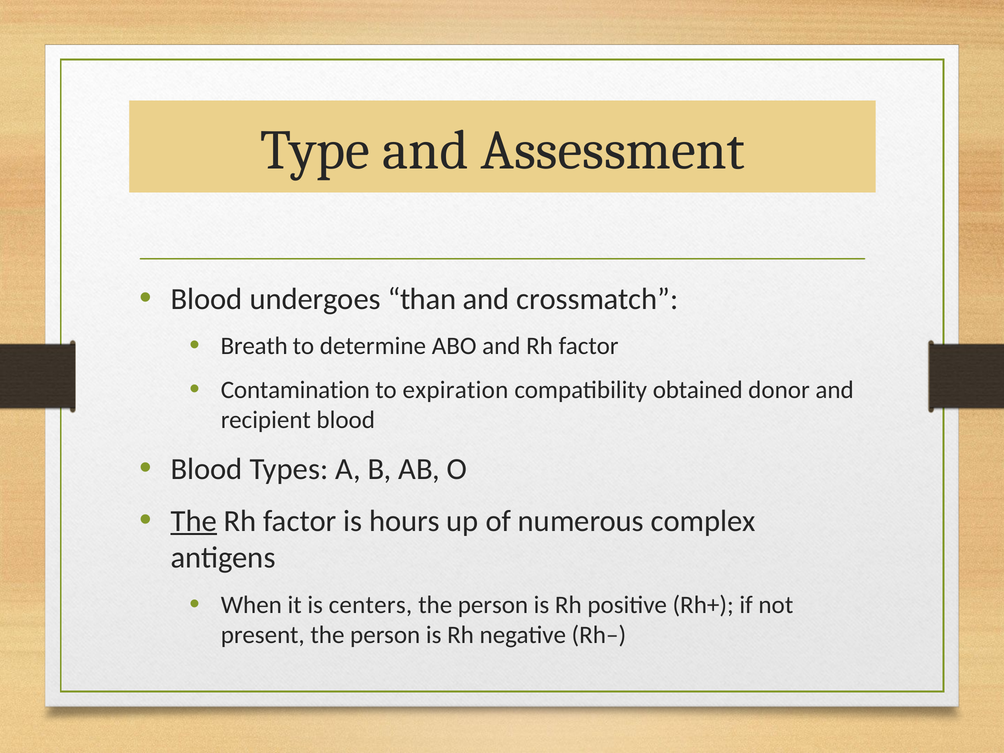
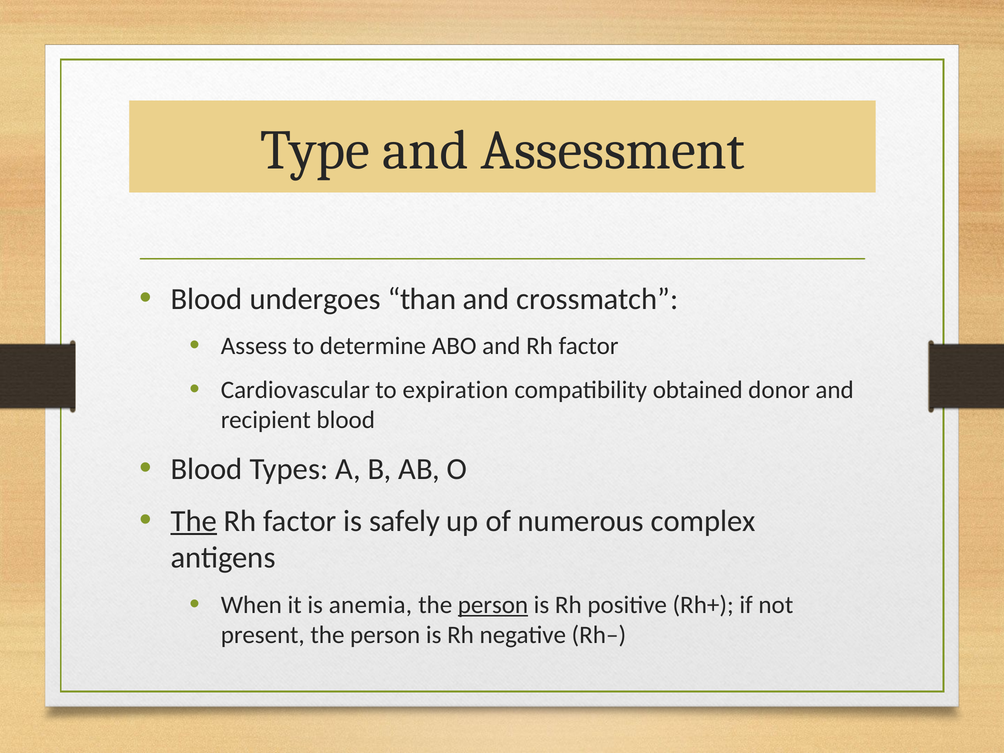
Breath: Breath -> Assess (254, 346)
Contamination: Contamination -> Cardiovascular (295, 390)
hours: hours -> safely (405, 521)
centers: centers -> anemia (370, 605)
person underline: none -> present (493, 605)
